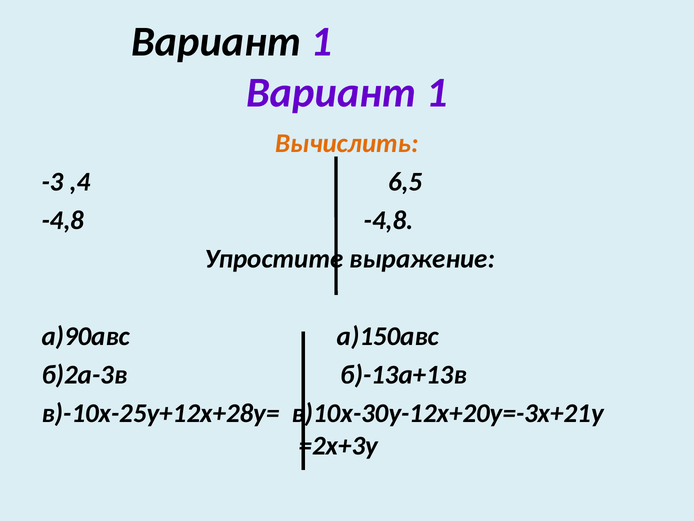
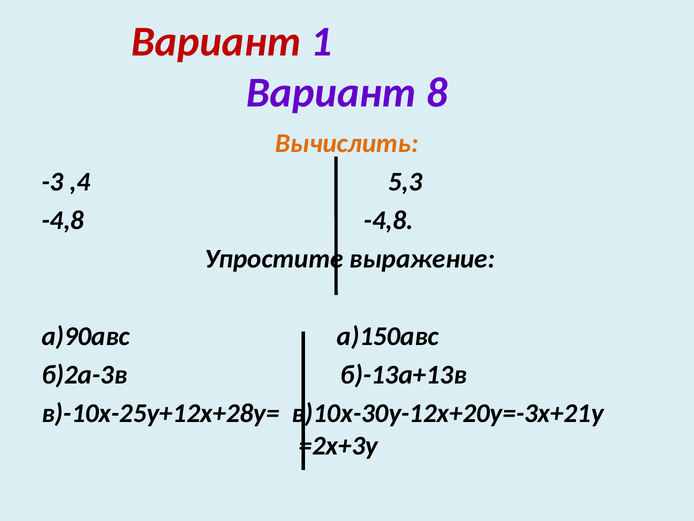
Вариант colour: black -> red (216, 42)
1: 1 -> 8 (437, 93)
6,5: 6,5 -> 5,3 (405, 182)
